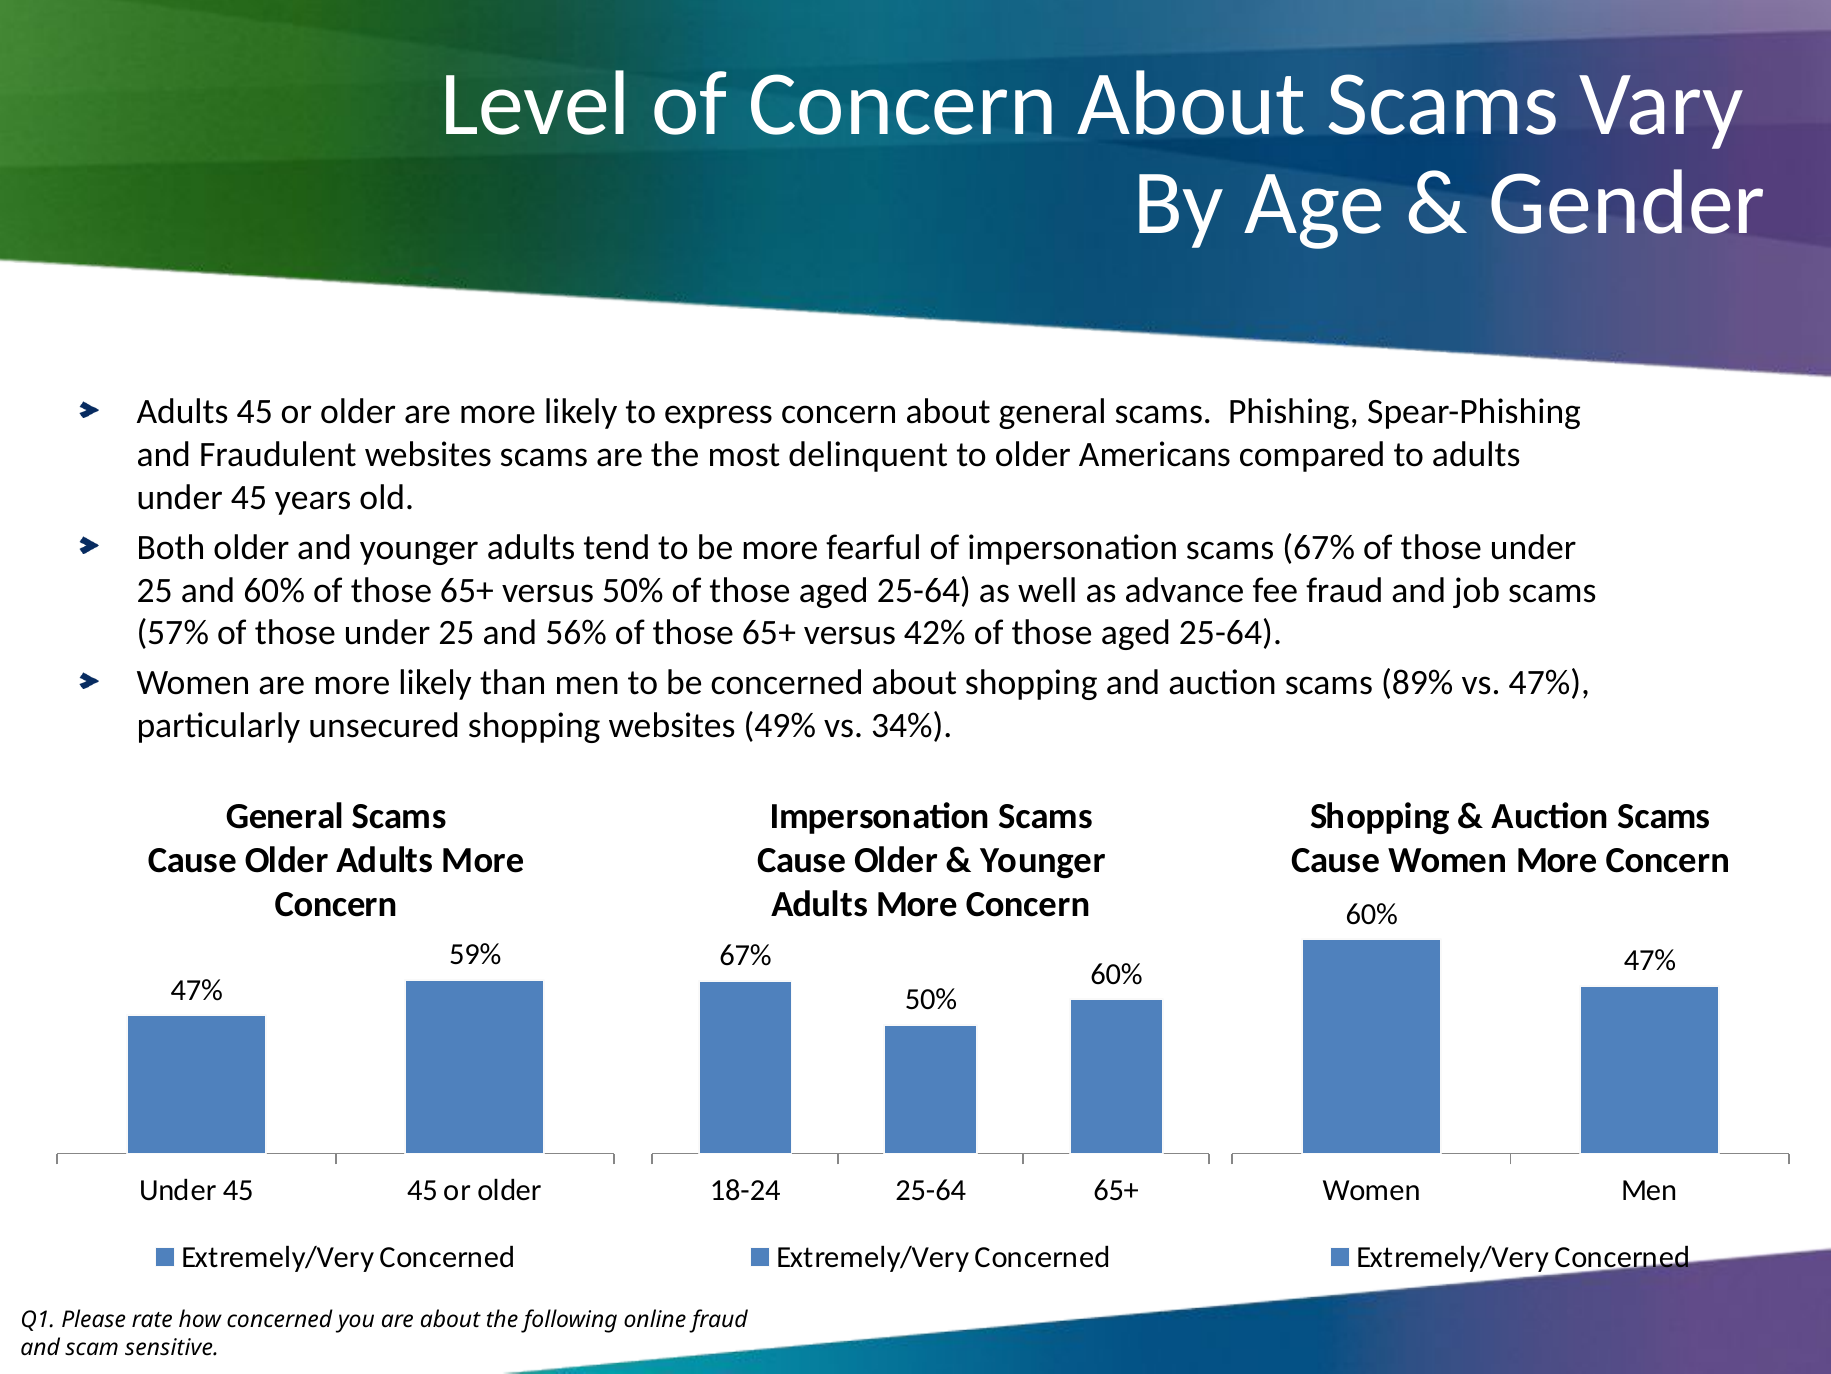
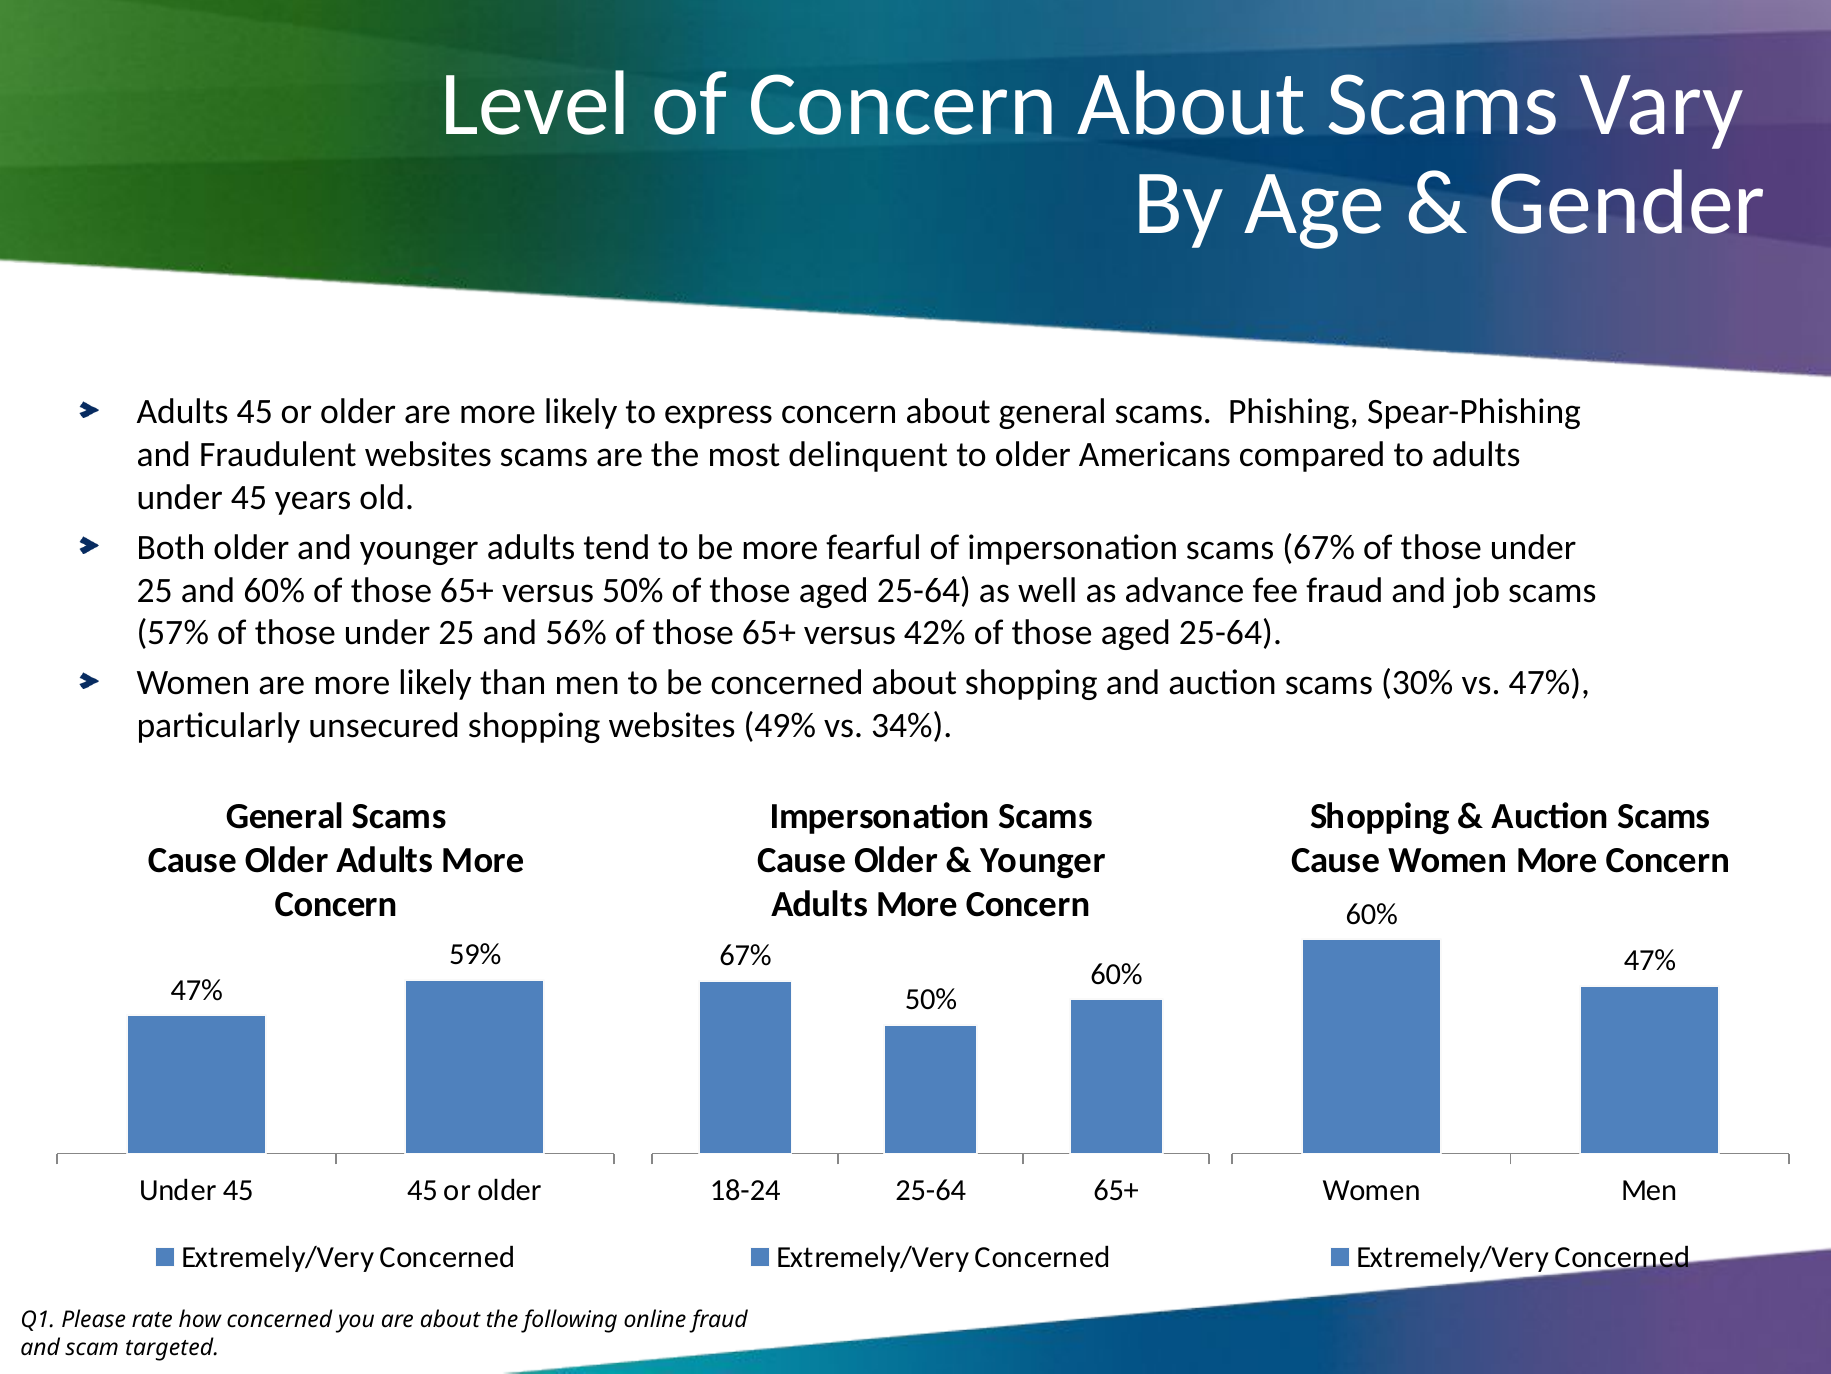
89%: 89% -> 30% (1417, 683)
sensitive: sensitive -> targeted (172, 1347)
